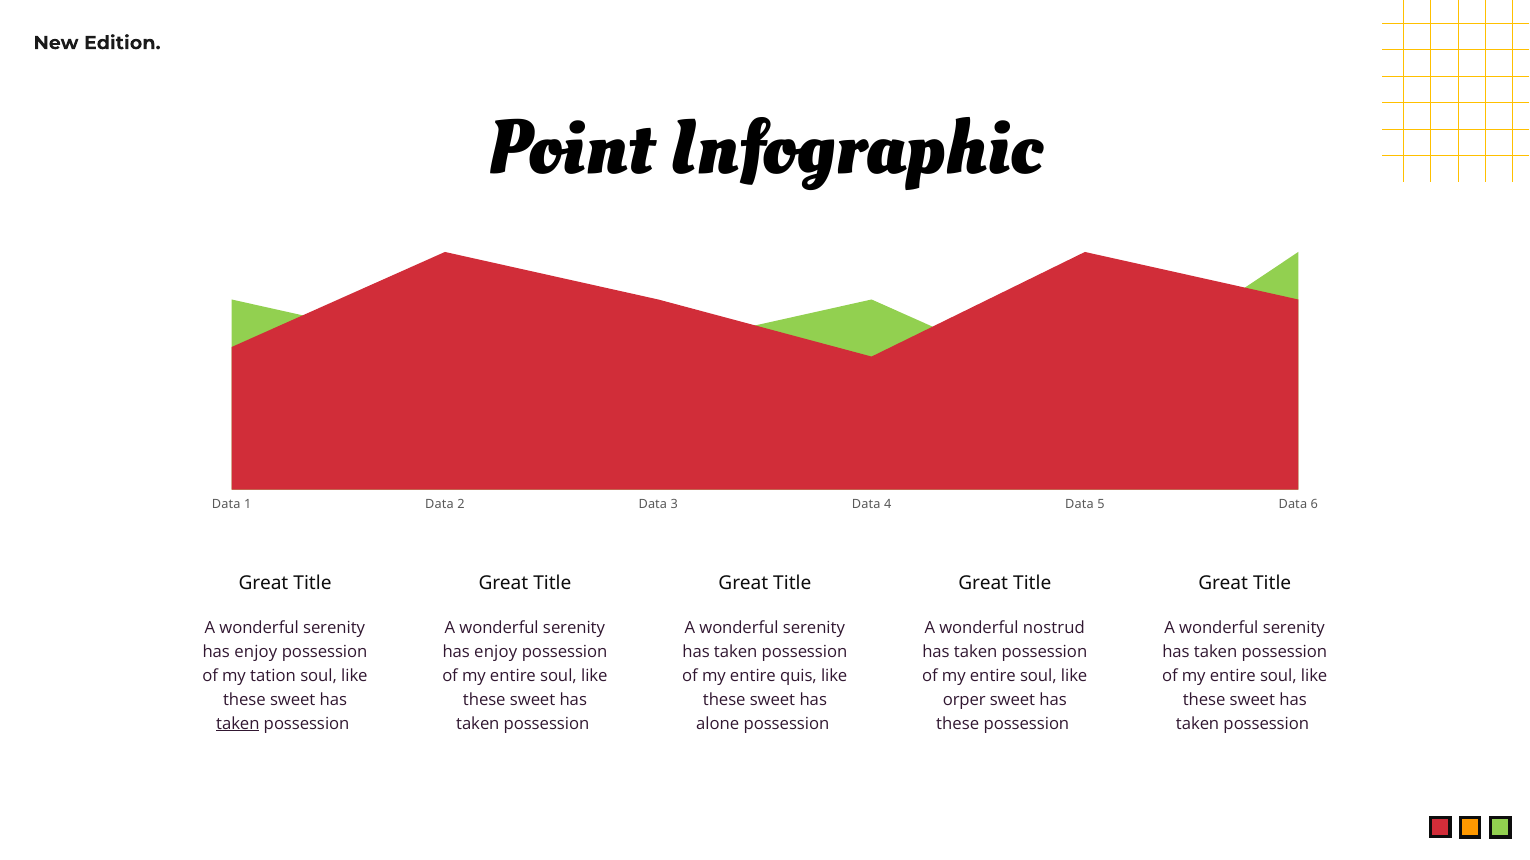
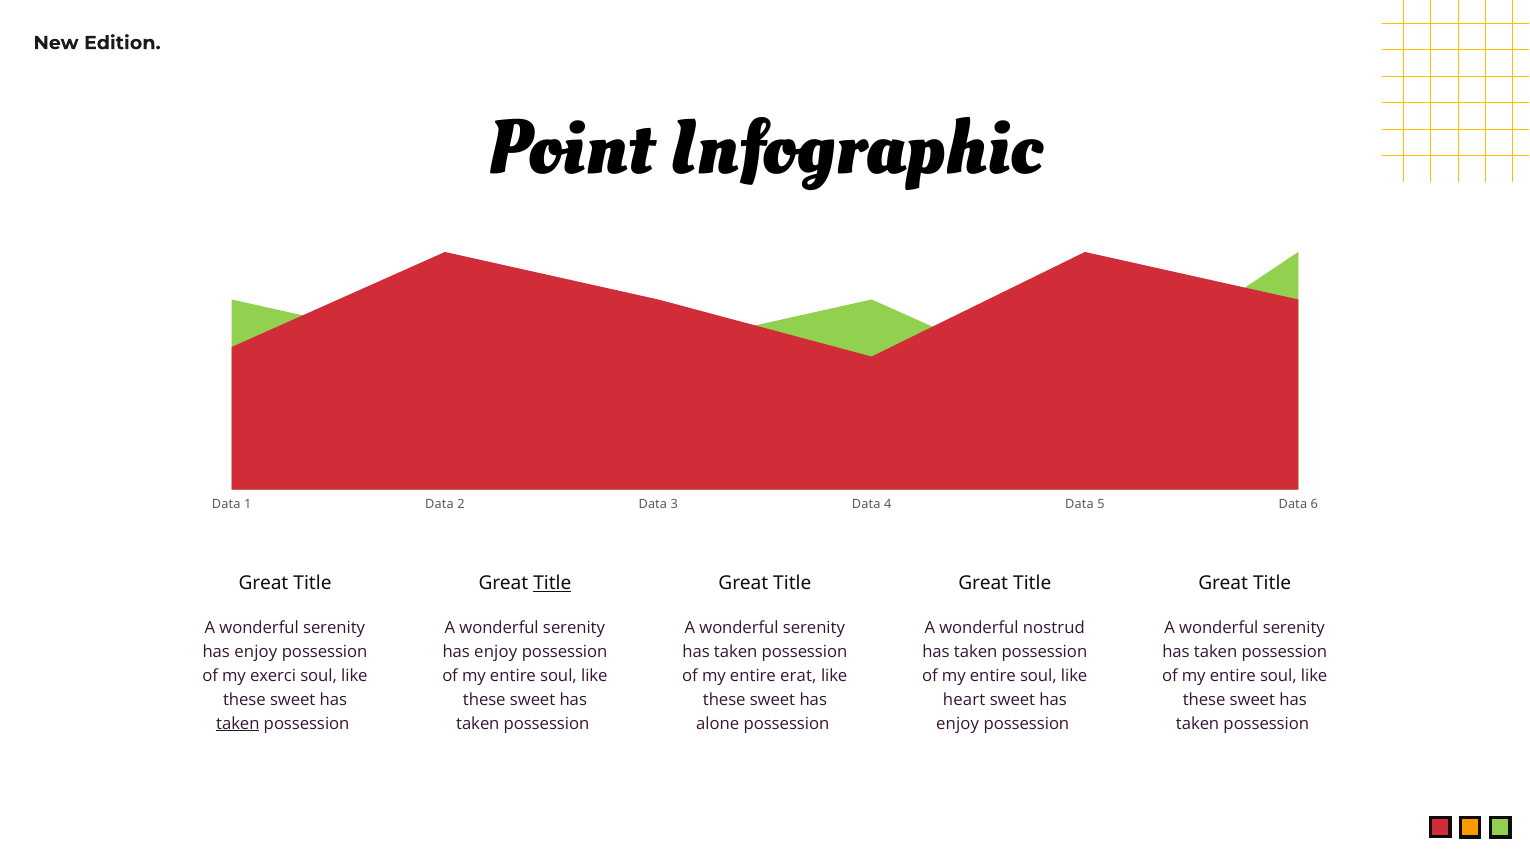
Title underline: none -> present (552, 584)
tation: tation -> exerci (273, 676)
quis: quis -> erat (798, 676)
orper: orper -> heart (964, 700)
these: these -> enjoy (958, 724)
